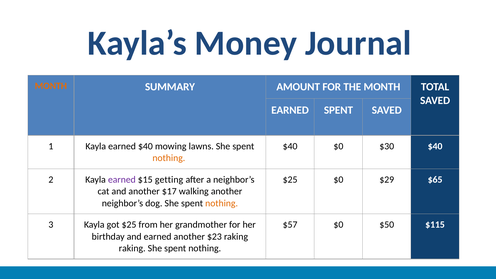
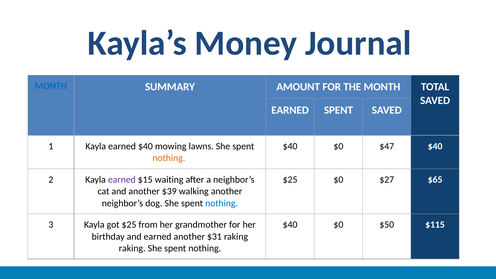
MONTH colour: orange -> blue (51, 86)
$30: $30 -> $47 (387, 146)
getting: getting -> waiting (169, 180)
$29: $29 -> $27 (387, 180)
$17: $17 -> $39 (169, 191)
nothing colour: orange -> blue (222, 203)
$57: $57 -> $40 (290, 225)
$23: $23 -> $31 (214, 237)
